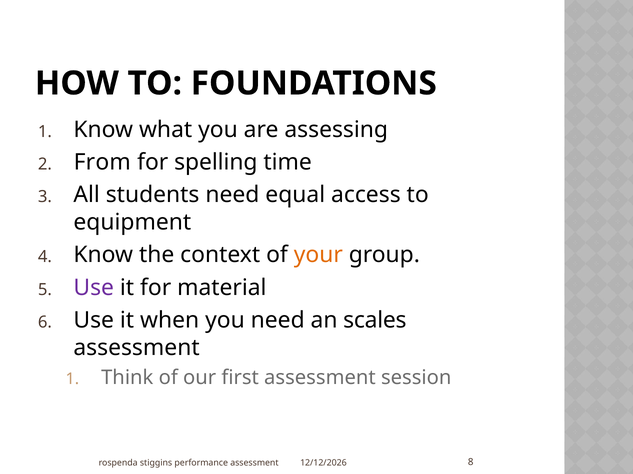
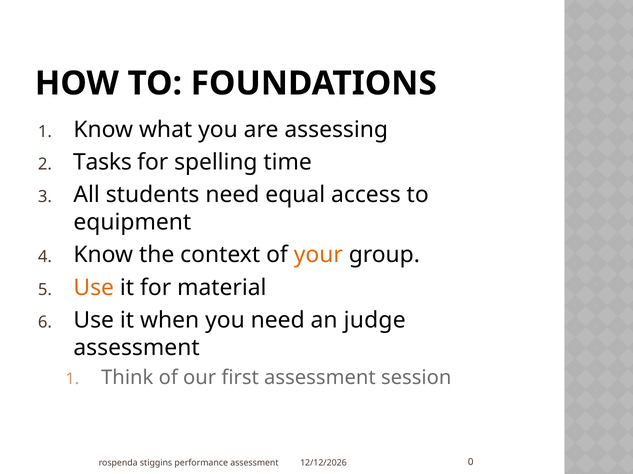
From: From -> Tasks (102, 163)
Use colour: purple -> orange (94, 288)
scales: scales -> judge (375, 321)
8: 8 -> 0 (471, 463)
